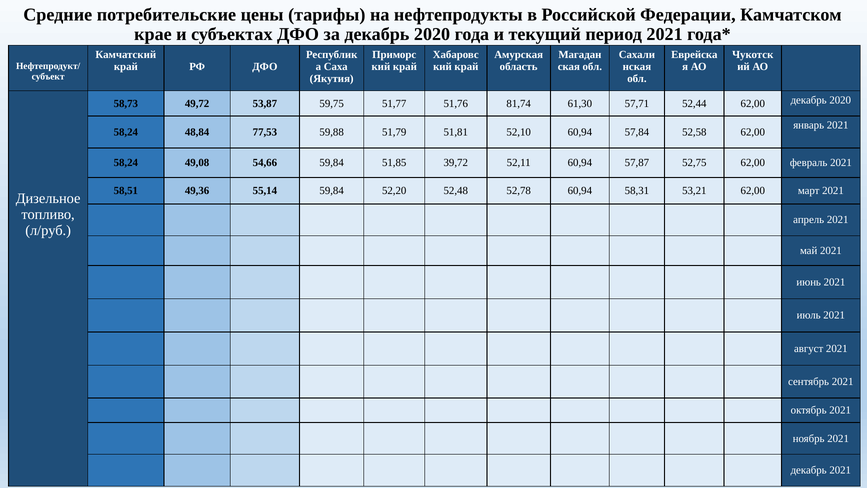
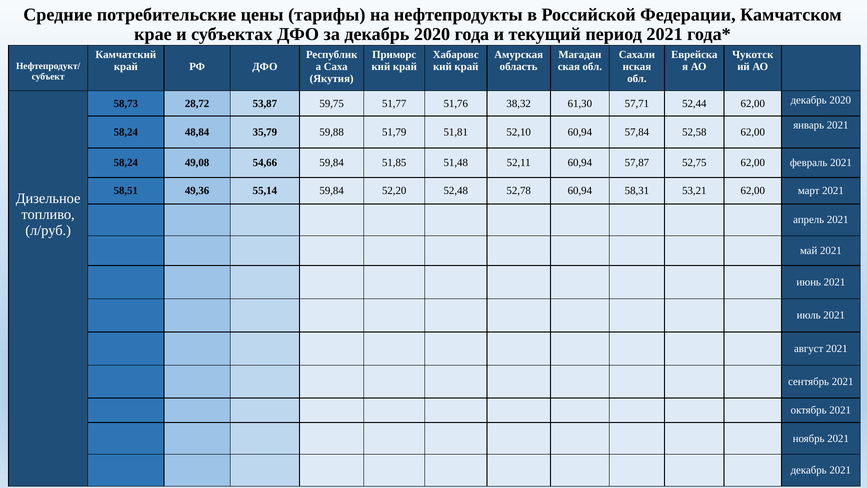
49,72: 49,72 -> 28,72 (197, 103)
81,74: 81,74 -> 38,32 (519, 103)
77,53: 77,53 -> 35,79 (265, 132)
39,72: 39,72 -> 51,48 (456, 163)
